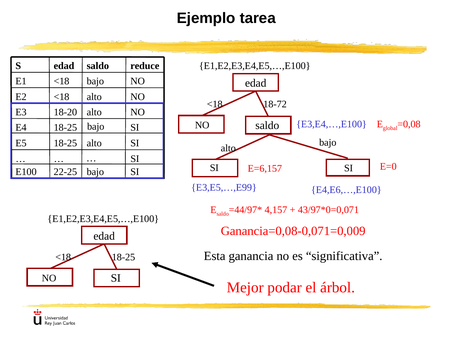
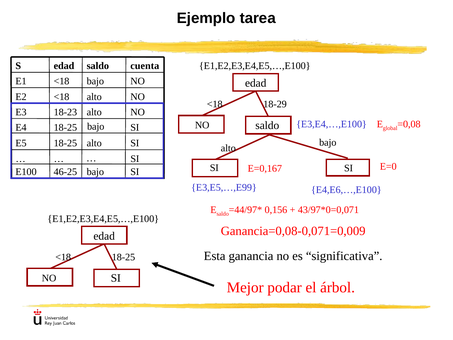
reduce: reduce -> cuenta (145, 66)
18-72: 18-72 -> 18-29 (275, 104)
18-20: 18-20 -> 18-23 (65, 112)
E=6,157: E=6,157 -> E=0,167 (265, 168)
22-25: 22-25 -> 46-25 (65, 172)
4,157: 4,157 -> 0,156 (276, 210)
